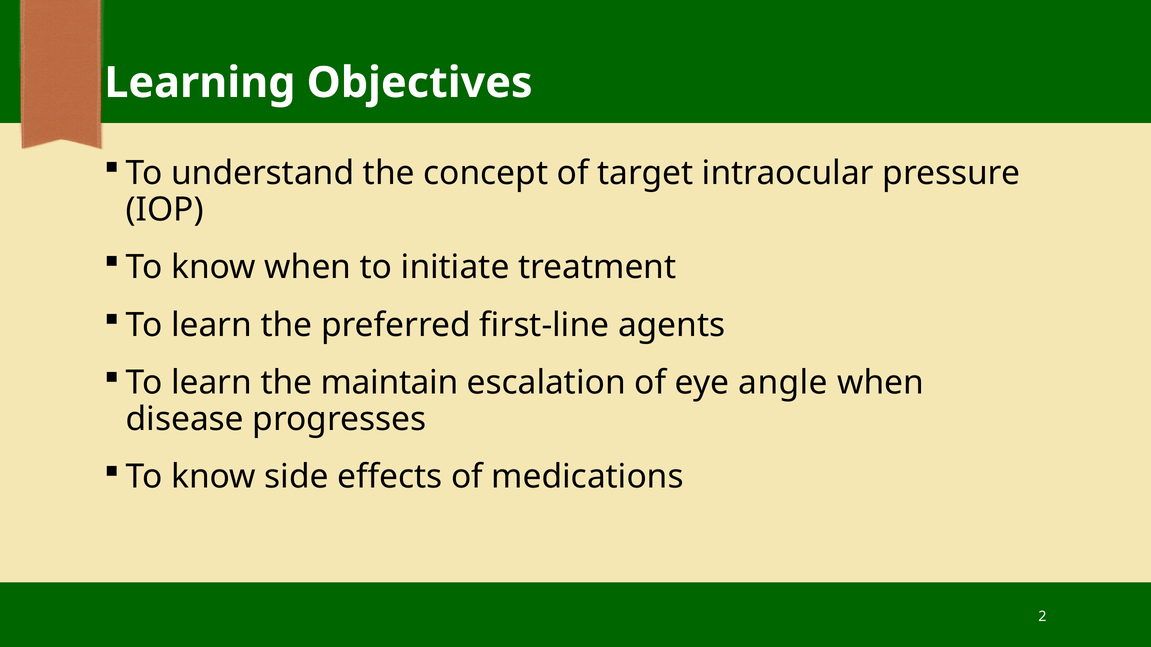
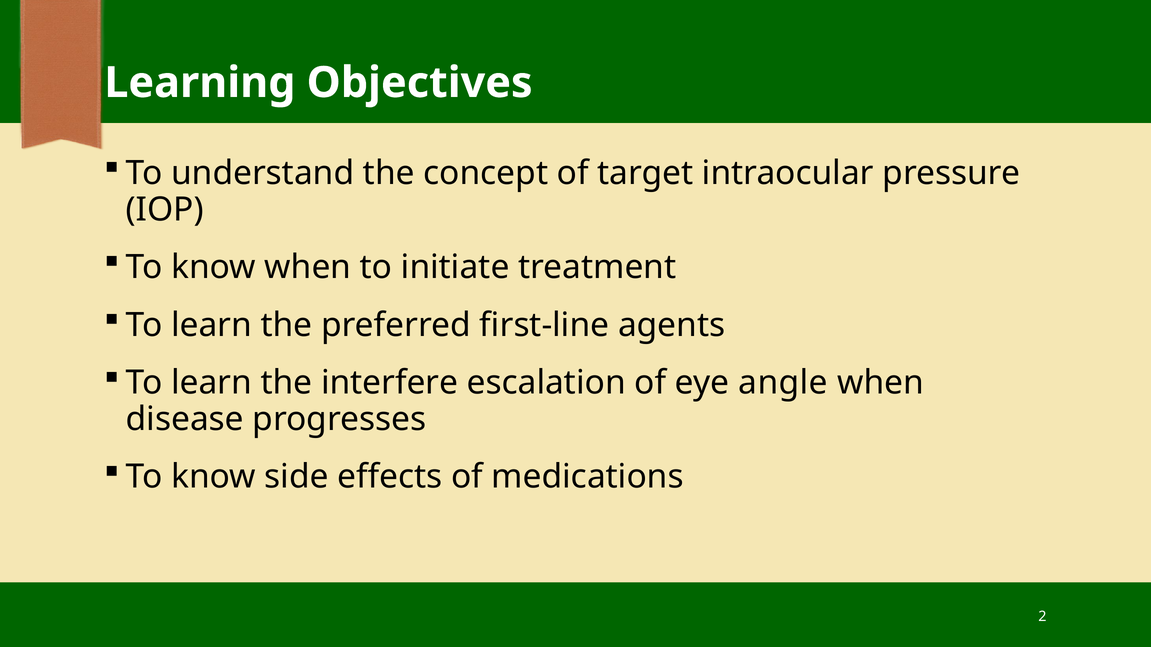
maintain: maintain -> interfere (390, 383)
